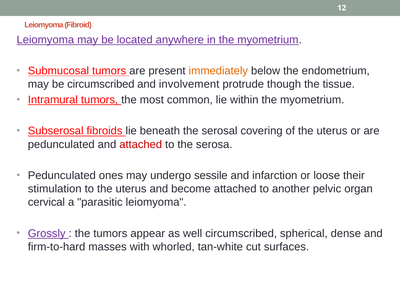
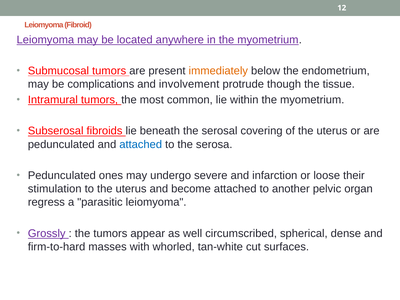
be circumscribed: circumscribed -> complications (101, 84)
attached colour: red -> blue (141, 144)
sessile: sessile -> severe (211, 175)
cervical: cervical -> regress (46, 202)
